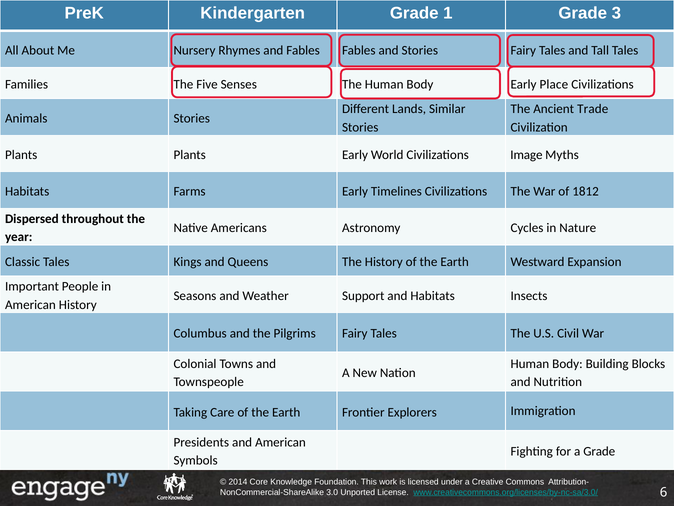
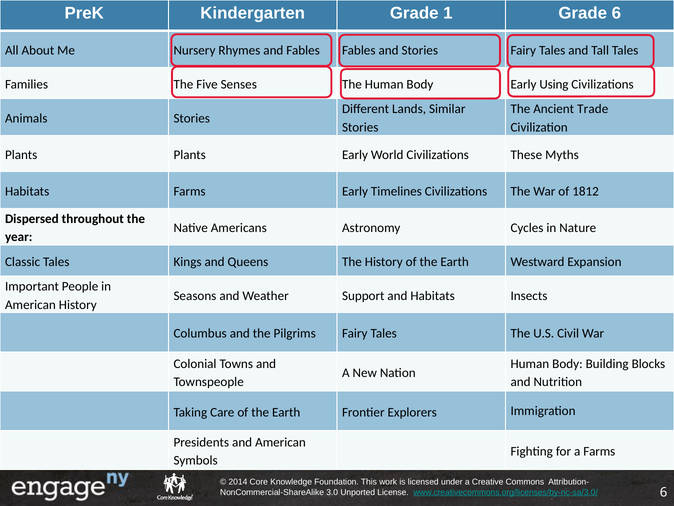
Grade 3: 3 -> 6 (616, 13)
Place: Place -> Using (554, 84)
Image: Image -> These (526, 155)
a Grade: Grade -> Farms (599, 451)
